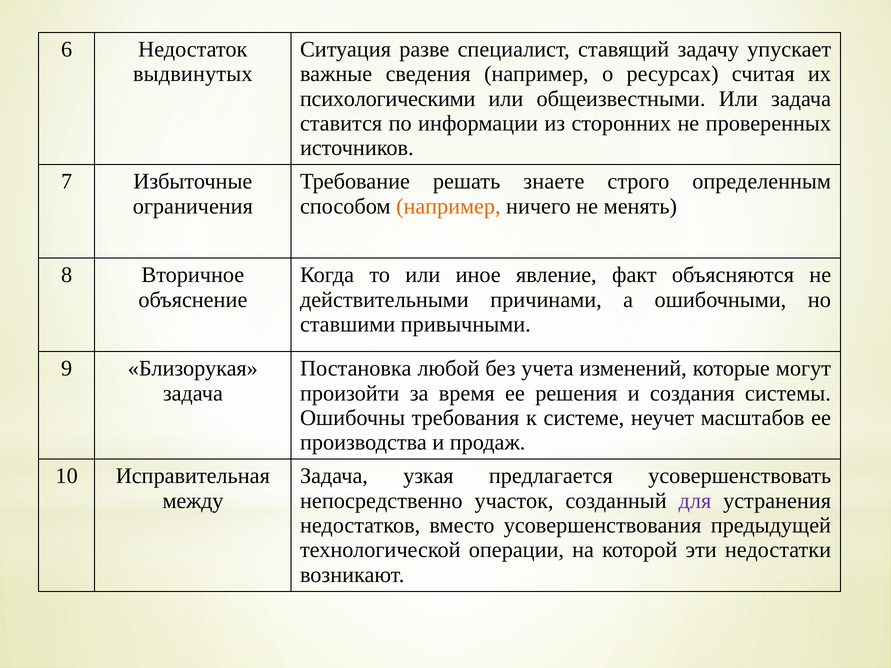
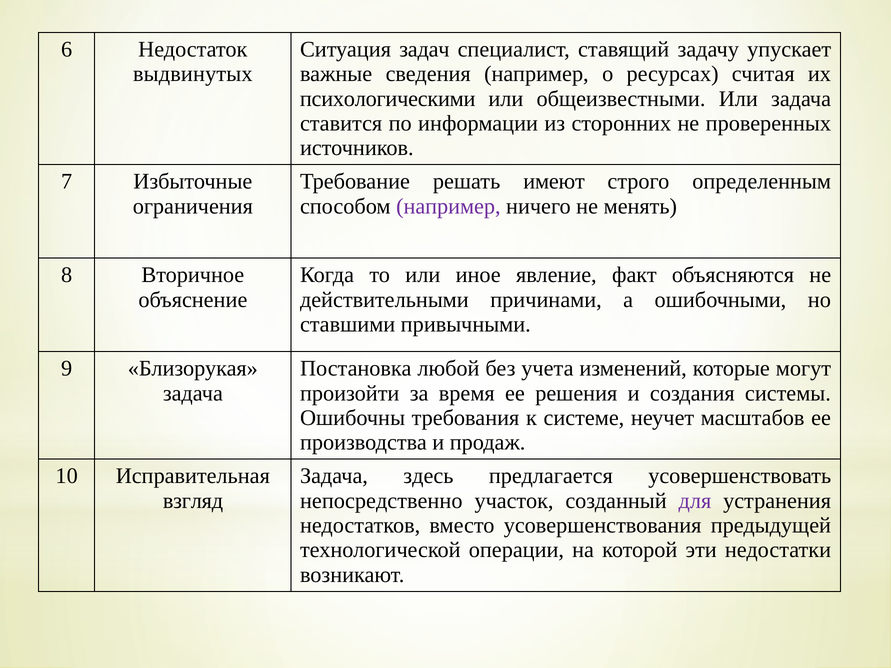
разве: разве -> задач (424, 49)
знаете: знаете -> имеют (554, 182)
например colour: orange -> purple (448, 206)
узкая: узкая -> здесь (428, 476)
между: между -> взгляд (193, 501)
